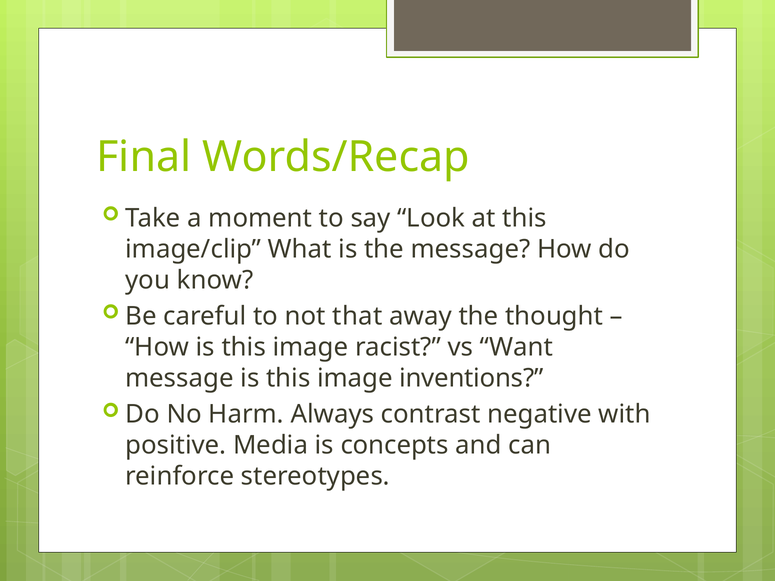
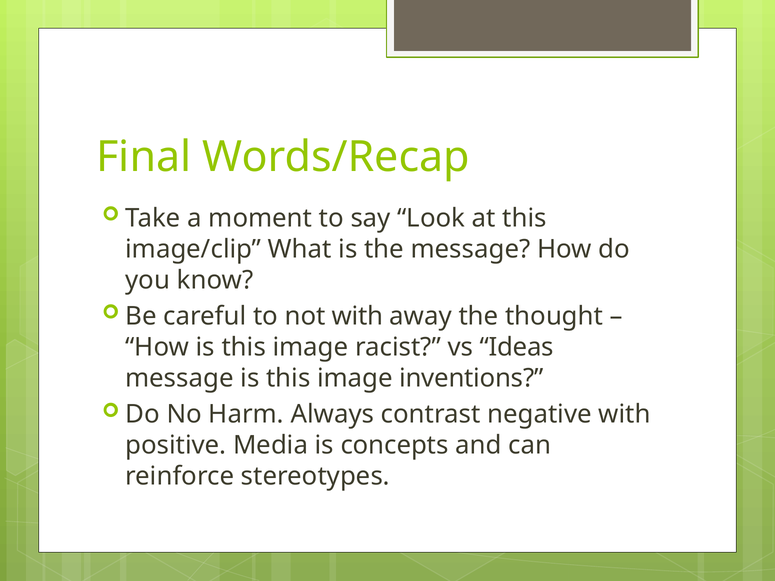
not that: that -> with (358, 316)
Want: Want -> Ideas (517, 347)
